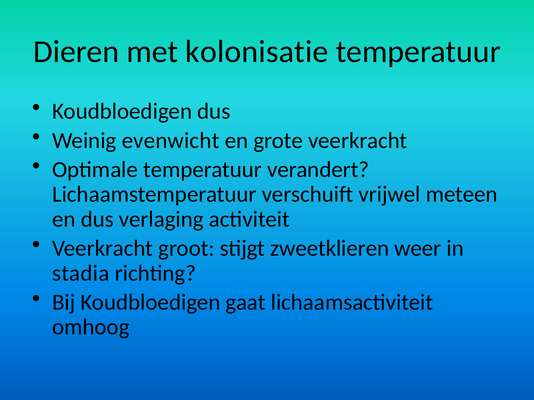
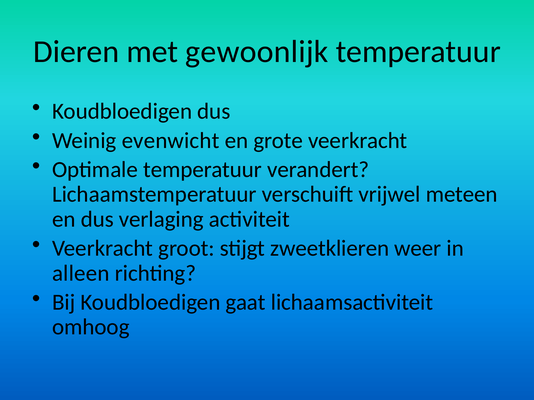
kolonisatie: kolonisatie -> gewoonlijk (257, 52)
stadia: stadia -> alleen (81, 273)
